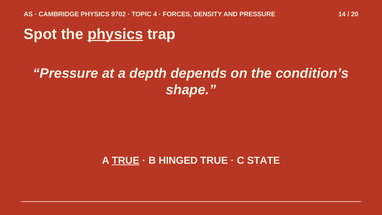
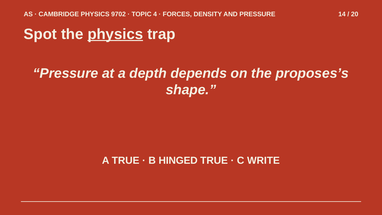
condition’s: condition’s -> proposes’s (312, 73)
TRUE underline: present -> none (126, 160)
STATE: STATE -> WRITE (263, 160)
